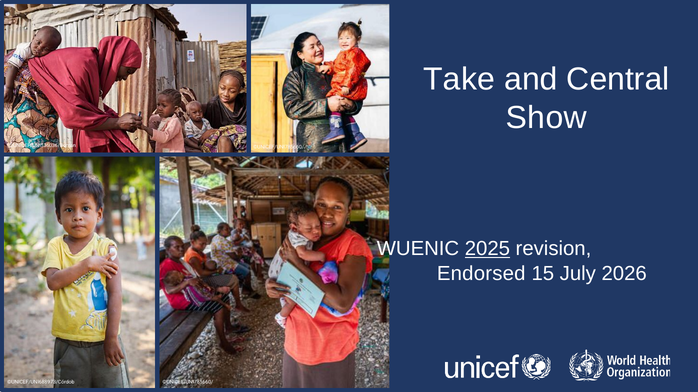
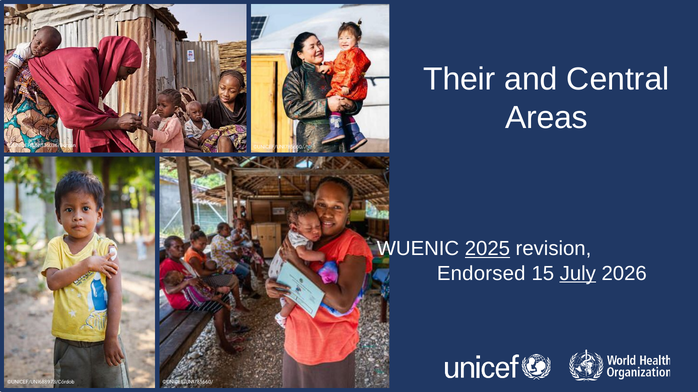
Take: Take -> Their (459, 79)
Show: Show -> Areas (547, 118)
July underline: none -> present (578, 274)
